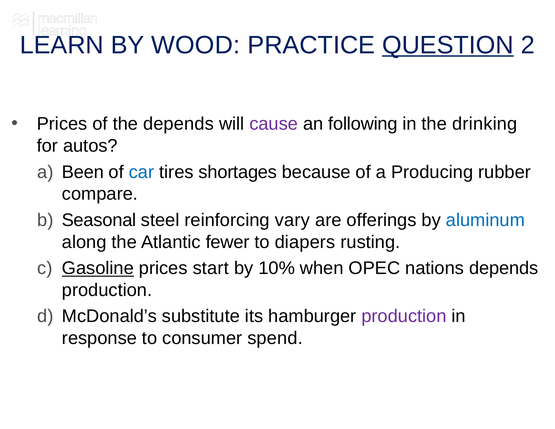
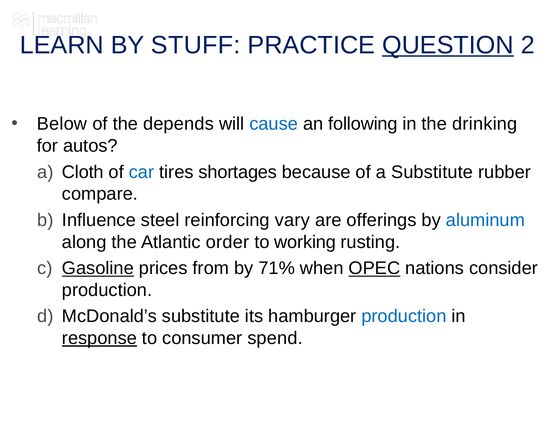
WOOD: WOOD -> STUFF (196, 45)
Prices: Prices -> Below (62, 124)
cause colour: purple -> blue (274, 124)
Been: Been -> Cloth (83, 172)
a Producing: Producing -> Substitute (432, 172)
Seasonal: Seasonal -> Influence (99, 220)
fewer: fewer -> order (227, 242)
diapers: diapers -> working (305, 242)
start: start -> from (211, 268)
10%: 10% -> 71% (277, 268)
OPEC underline: none -> present (374, 268)
nations depends: depends -> consider (504, 268)
production colour: purple -> blue (404, 316)
response underline: none -> present (99, 338)
